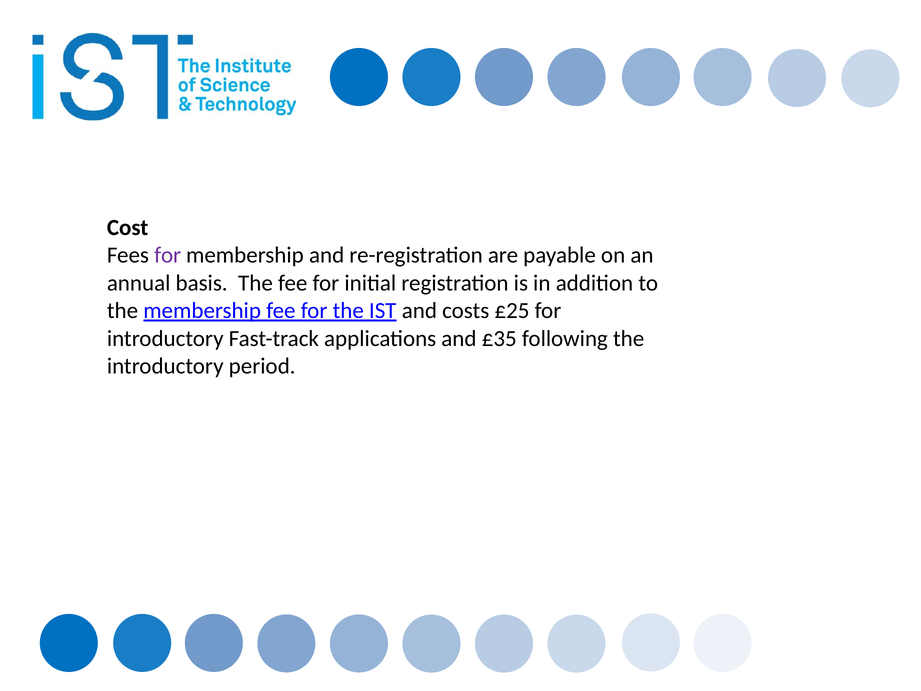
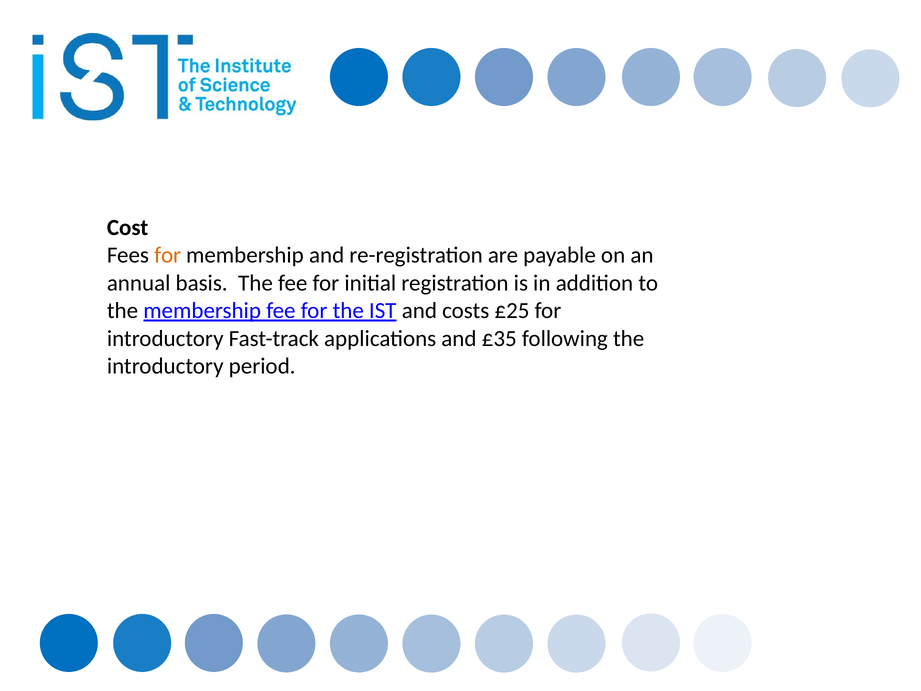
for colour: purple -> orange (168, 255)
